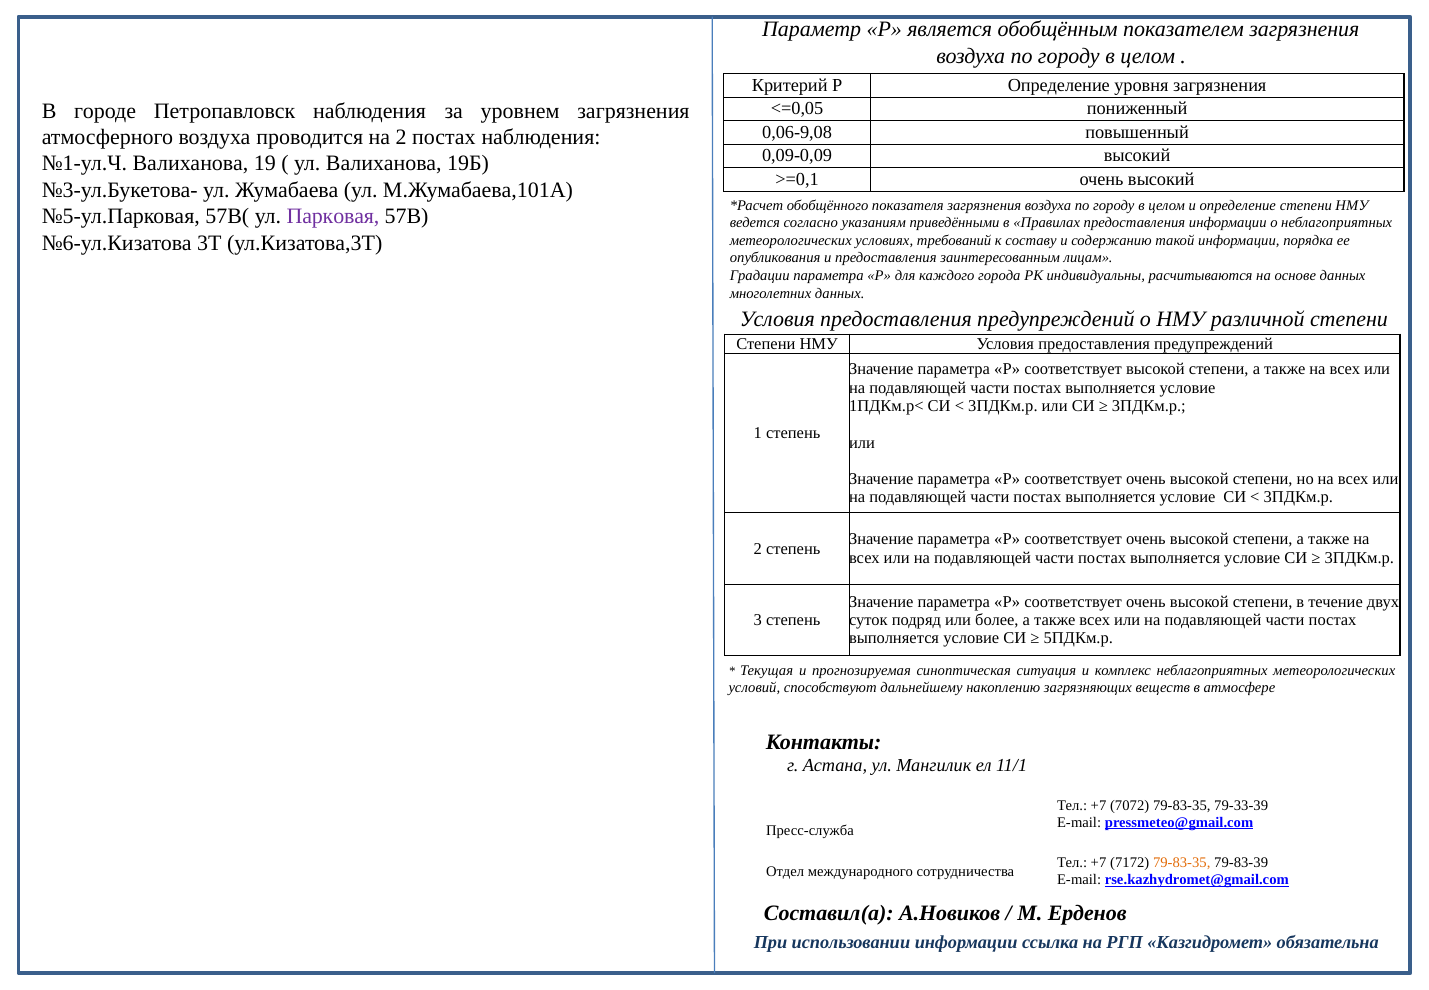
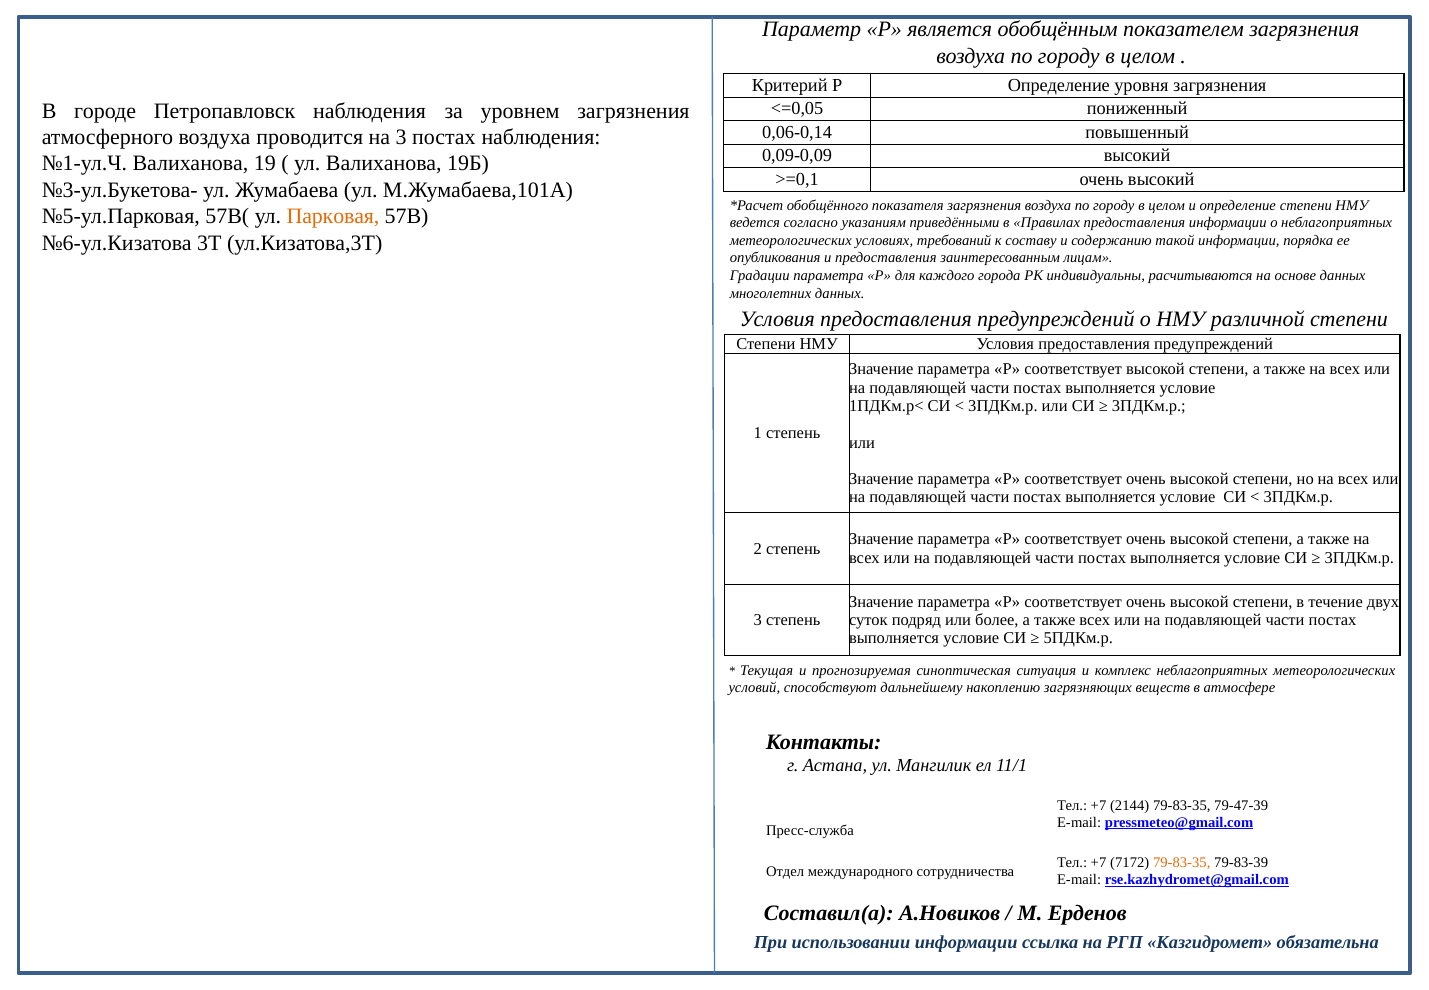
0,06-9,08: 0,06-9,08 -> 0,06-0,14 (797, 132)
на 2: 2 -> 3 (401, 137)
Парковая colour: purple -> orange (333, 216)
7072: 7072 -> 2144 (1130, 805)
79-33-39: 79-33-39 -> 79-47-39 (1241, 805)
